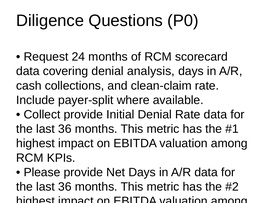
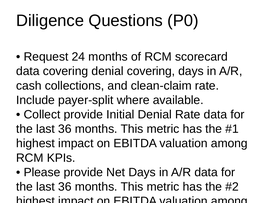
denial analysis: analysis -> covering (151, 71)
